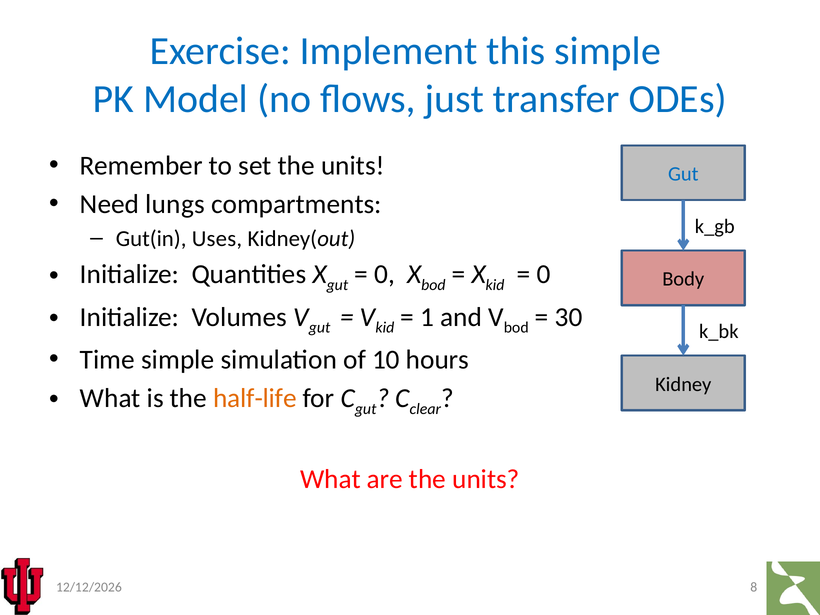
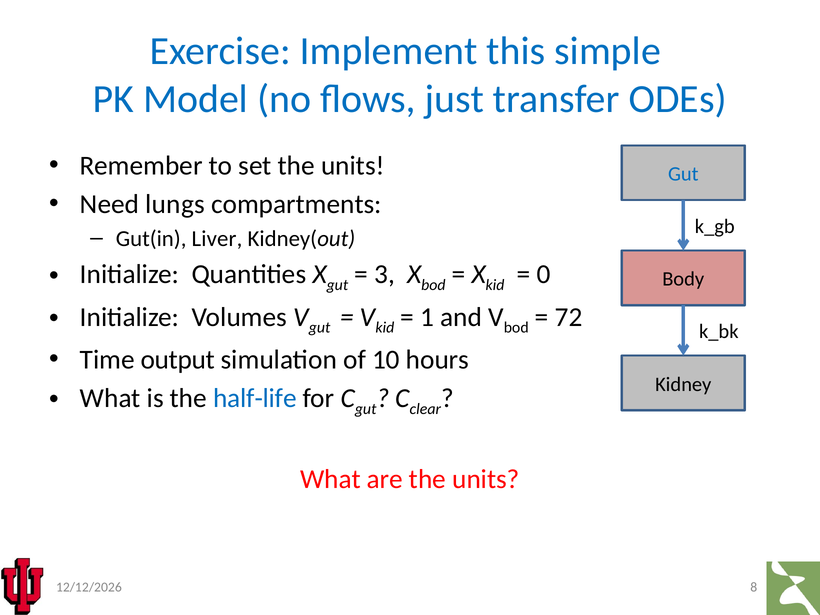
Uses: Uses -> Liver (217, 239)
0: 0 -> 3 (385, 274)
30: 30 -> 72 (569, 317)
Time simple: simple -> output (178, 360)
half-life colour: orange -> blue (255, 398)
